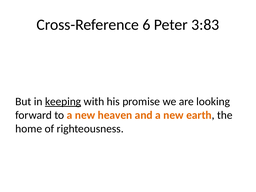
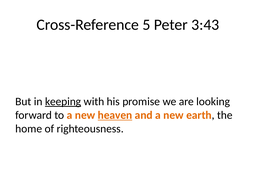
6: 6 -> 5 (146, 25)
3:83: 3:83 -> 3:43 (205, 25)
heaven underline: none -> present (115, 115)
